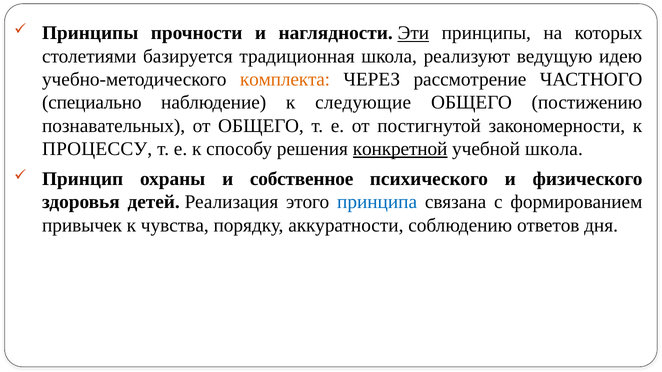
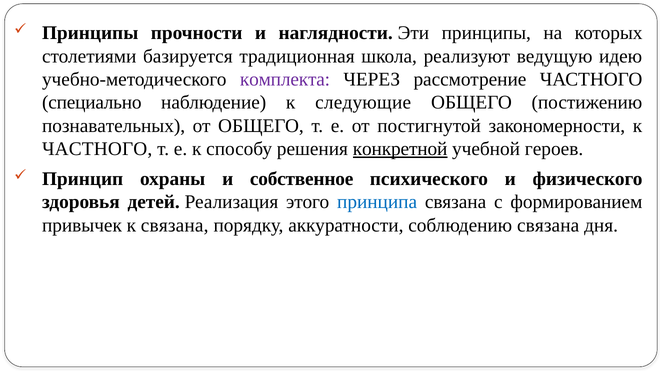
Эти underline: present -> none (413, 33)
комплекта colour: orange -> purple (285, 79)
ПРОЦЕССУ: ПРОЦЕССУ -> ЧАСТНОГО (97, 149)
учебной школа: школа -> героев (554, 149)
к чувства: чувства -> связана (175, 225)
соблюдению ответов: ответов -> связана (548, 225)
